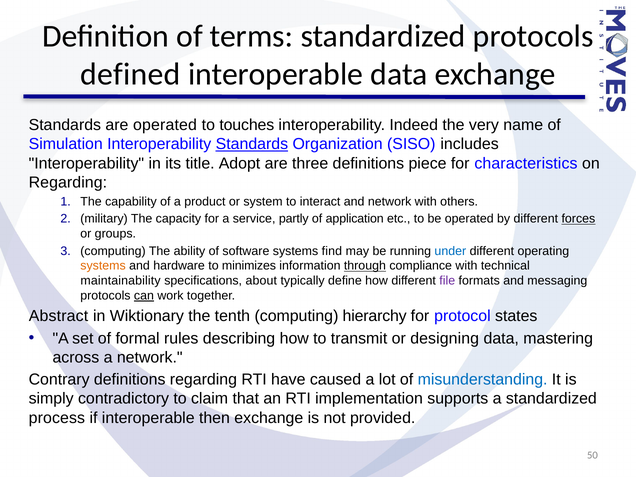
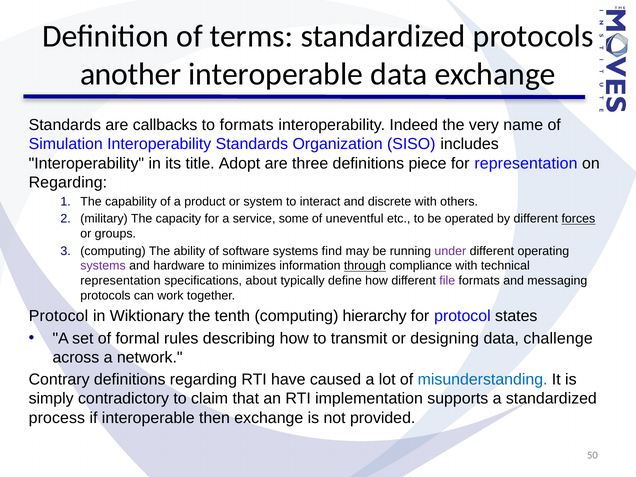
defined: defined -> another (131, 74)
are operated: operated -> callbacks (165, 125)
to touches: touches -> formats (247, 125)
Standards underline: present -> none (252, 144)
for characteristics: characteristics -> representation (526, 163)
and network: network -> discrete (390, 202)
partly: partly -> some (294, 219)
application: application -> uneventful (355, 219)
under colour: blue -> purple (450, 251)
systems colour: orange -> purple (103, 266)
maintainability: maintainability -> representation (121, 281)
can underline: present -> none (144, 296)
Abstract: Abstract -> Protocol (59, 316)
mastering: mastering -> challenge (558, 338)
